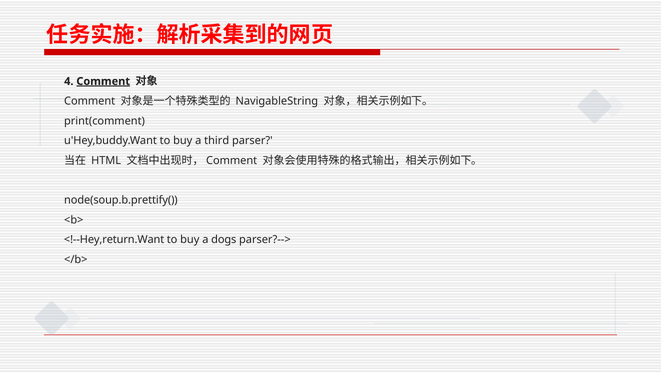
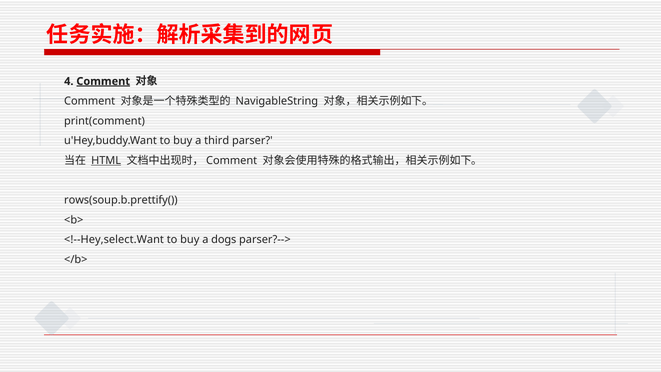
HTML underline: none -> present (106, 160)
node(soup.b.prettify(: node(soup.b.prettify( -> rows(soup.b.prettify( (121, 200)
<!--Hey,return.Want: <!--Hey,return.Want -> <!--Hey,select.Want (114, 240)
